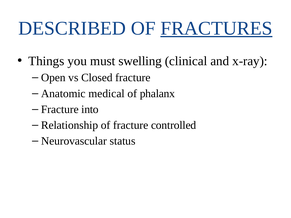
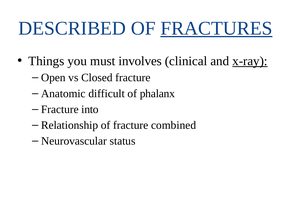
swelling: swelling -> involves (140, 61)
x-ray underline: none -> present (250, 61)
medical: medical -> difficult (107, 94)
controlled: controlled -> combined (174, 125)
